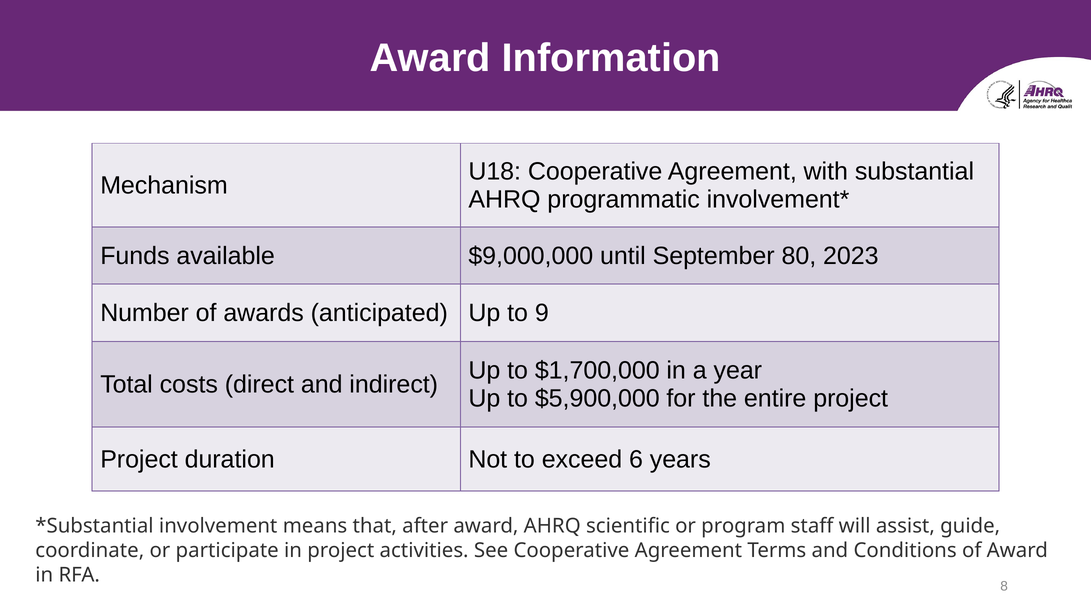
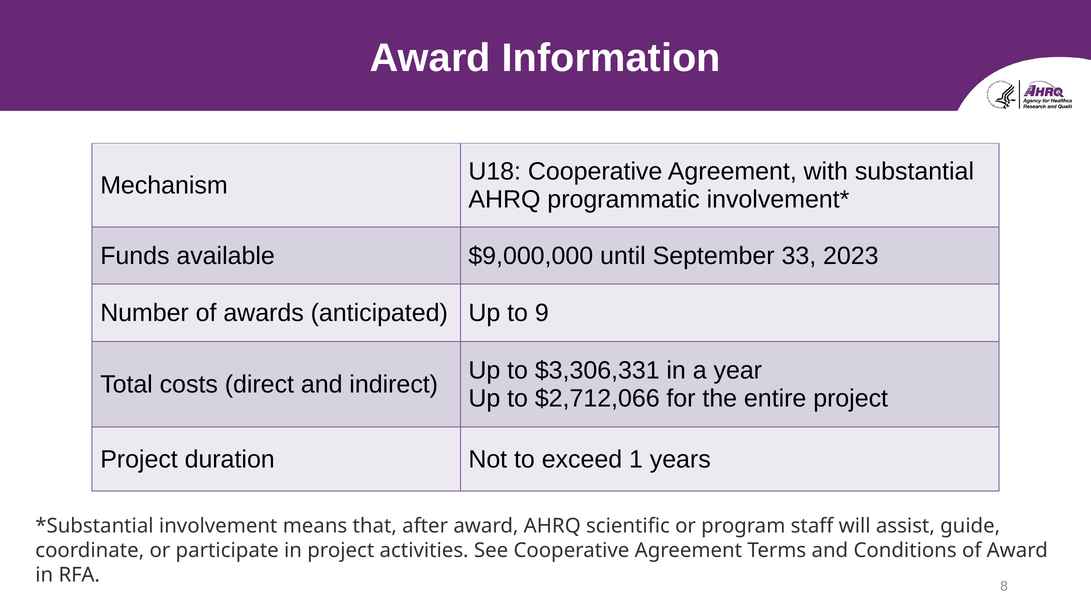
80: 80 -> 33 (799, 256)
$1,700,000: $1,700,000 -> $3,306,331 (597, 370)
$5,900,000: $5,900,000 -> $2,712,066 (597, 398)
6: 6 -> 1 (636, 459)
